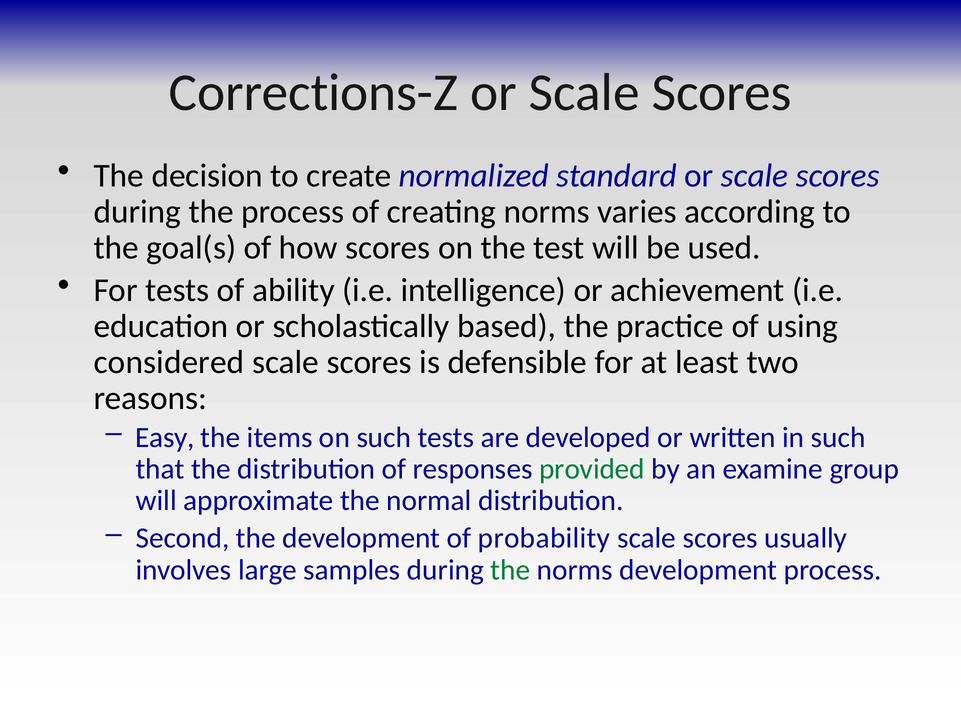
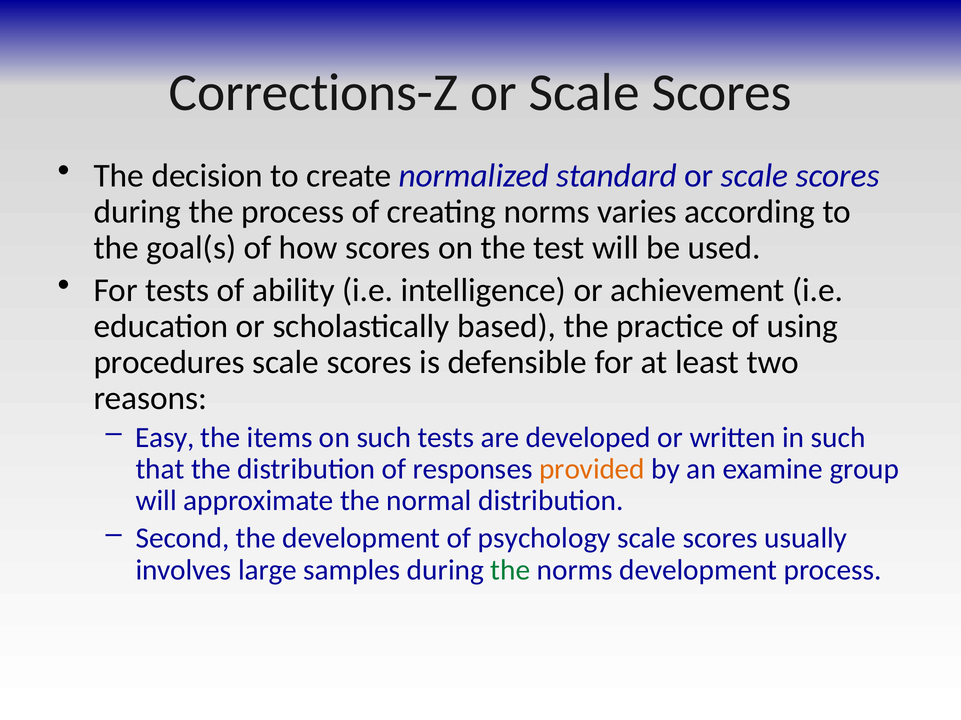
considered: considered -> procedures (169, 363)
provided colour: green -> orange (592, 470)
probability: probability -> psychology (544, 539)
